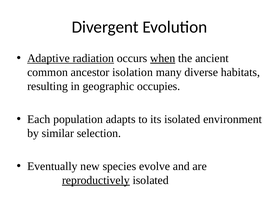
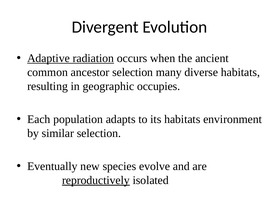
when underline: present -> none (163, 58)
ancestor isolation: isolation -> selection (133, 72)
its isolated: isolated -> habitats (182, 119)
